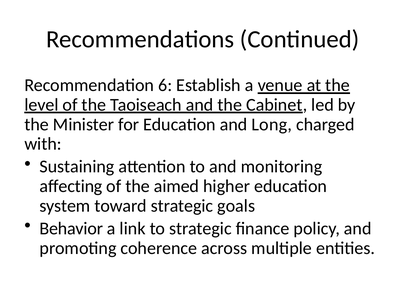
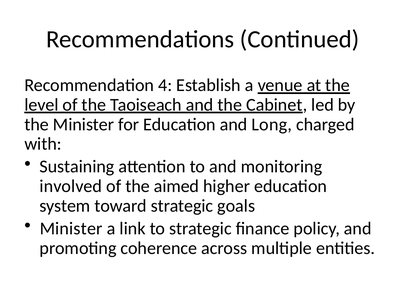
6: 6 -> 4 (165, 85)
affecting: affecting -> involved (71, 186)
Behavior: Behavior -> Minister (71, 228)
